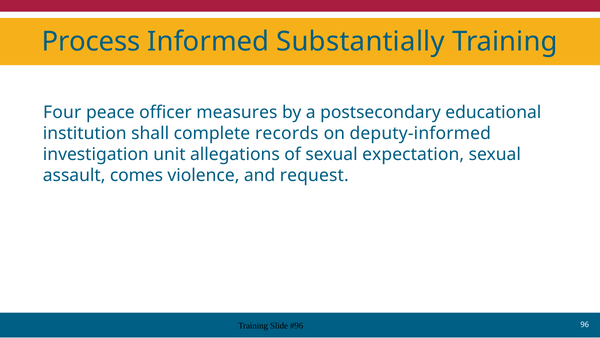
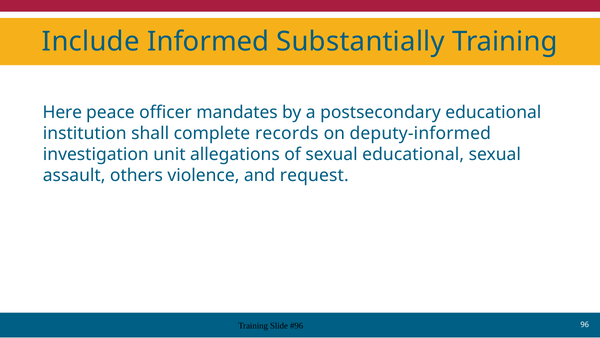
Process: Process -> Include (91, 41)
Four: Four -> Here (62, 112)
measures: measures -> mandates (237, 112)
sexual expectation: expectation -> educational (413, 154)
comes: comes -> others (136, 175)
